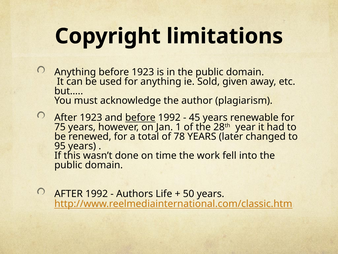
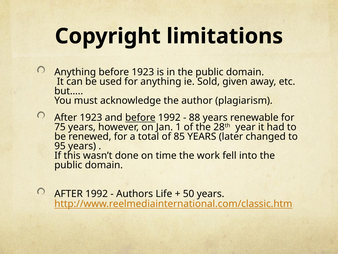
45: 45 -> 88 (195, 117)
78: 78 -> 85 (179, 136)
